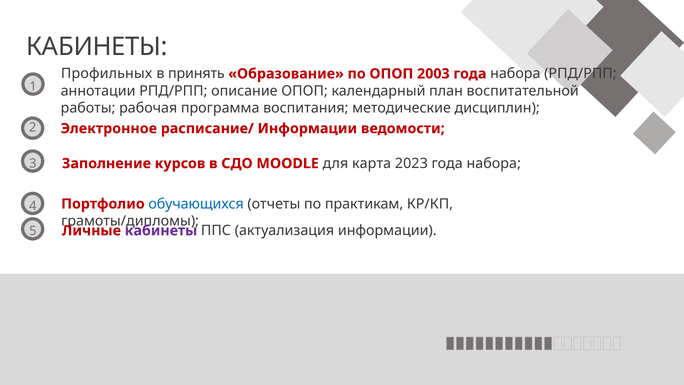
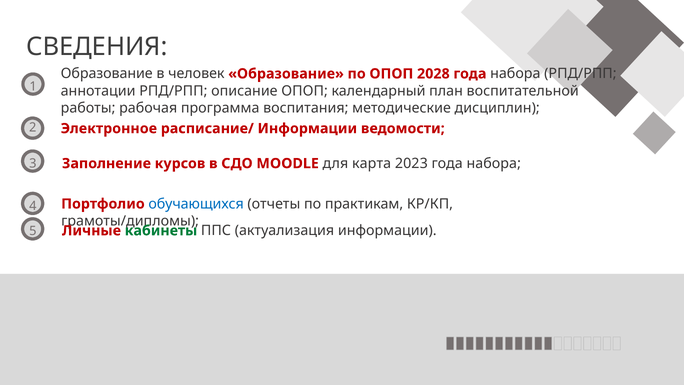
КАБИНЕТЫ: КАБИНЕТЫ -> СВЕДЕНИЯ (97, 47)
Профильных: Профильных -> Образование (107, 74)
принять: принять -> человек (196, 74)
2003: 2003 -> 2028 (433, 74)
кабинеты colour: purple -> green (161, 231)
